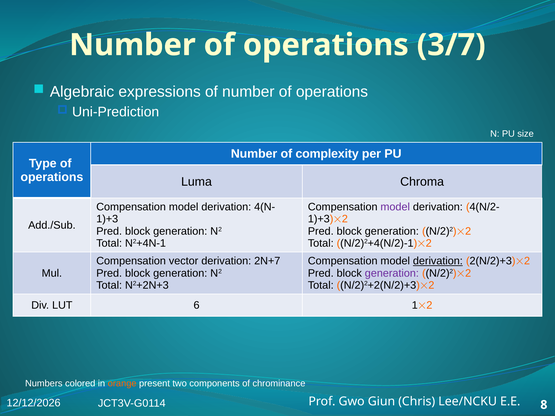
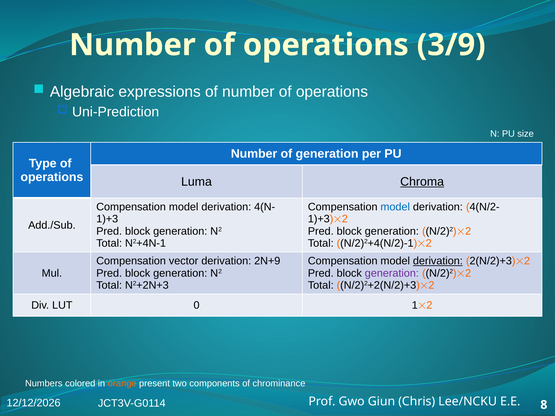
3/7: 3/7 -> 3/9 (451, 45)
of complexity: complexity -> generation (327, 154)
Chroma underline: none -> present (422, 182)
model colour: purple -> blue (395, 207)
2N+7: 2N+7 -> 2N+9 (267, 261)
6: 6 -> 0 (197, 306)
